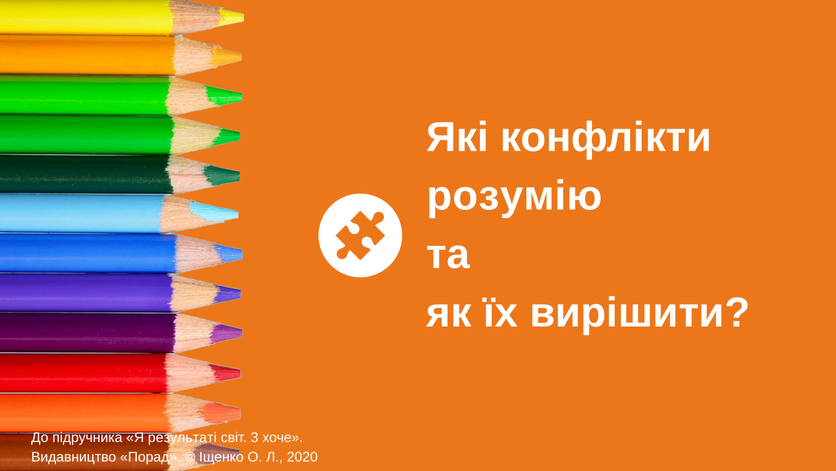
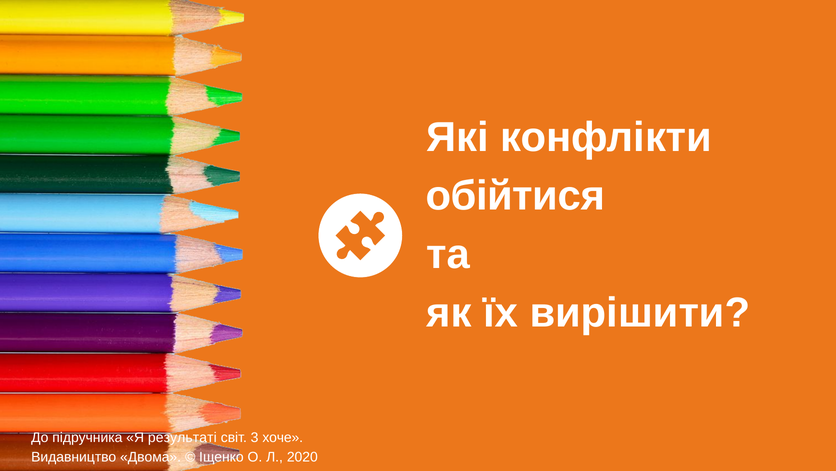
розумію: розумію -> обійтися (515, 196)
Порад: Порад -> Двома (151, 456)
